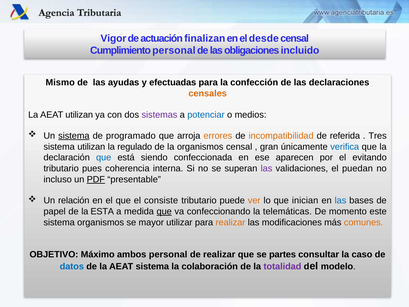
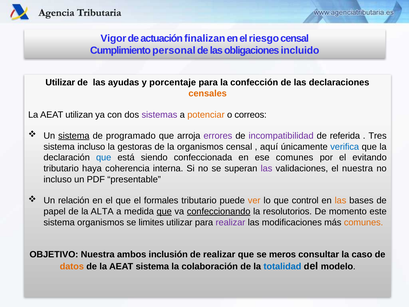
desde: desde -> riesgo (264, 38)
Mismo: Mismo -> Utilizar (60, 83)
efectuadas: efectuadas -> porcentaje (173, 83)
potenciar colour: blue -> orange (206, 115)
medios: medios -> correos (251, 115)
errores colour: orange -> purple (218, 136)
incompatibilidad colour: orange -> purple (281, 136)
sistema utilizan: utilizan -> incluso (91, 147)
regulado: regulado -> gestoras (135, 147)
gran: gran -> aquí (269, 147)
ese aparecen: aparecen -> comunes (295, 158)
pues: pues -> haya (92, 168)
el puedan: puedan -> nuestra (357, 168)
PDF underline: present -> none (96, 179)
consiste: consiste -> formales (161, 200)
inician: inician -> control (305, 200)
las colour: blue -> orange (341, 200)
ESTA: ESTA -> ALTA (102, 211)
confeccionando underline: none -> present (219, 211)
telemáticas: telemáticas -> resolutorios (287, 211)
mayor: mayor -> limites (151, 222)
realizar colour: orange -> purple (230, 222)
OBJETIVO Máximo: Máximo -> Nuestra (98, 254)
ambos personal: personal -> inclusión (168, 254)
partes: partes -> meros (283, 254)
datos colour: blue -> orange (72, 266)
totalidad colour: purple -> blue (282, 266)
